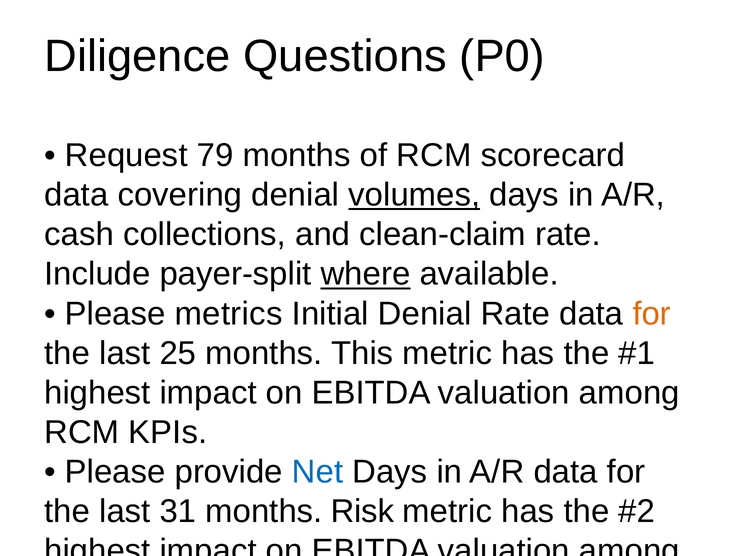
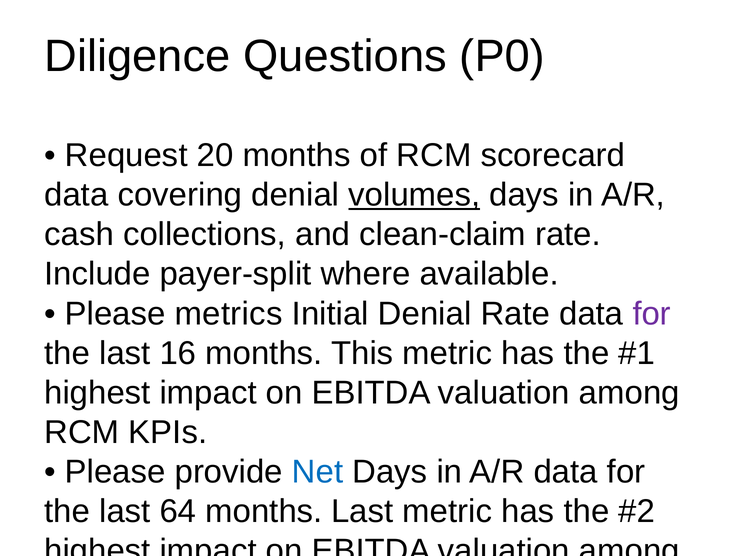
79: 79 -> 20 (215, 155)
where underline: present -> none (366, 274)
for colour: orange -> purple (652, 314)
25: 25 -> 16 (178, 353)
31: 31 -> 64 (178, 511)
months Risk: Risk -> Last (362, 511)
